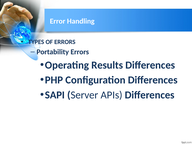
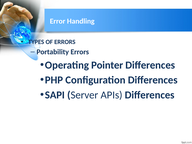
Results: Results -> Pointer (107, 65)
